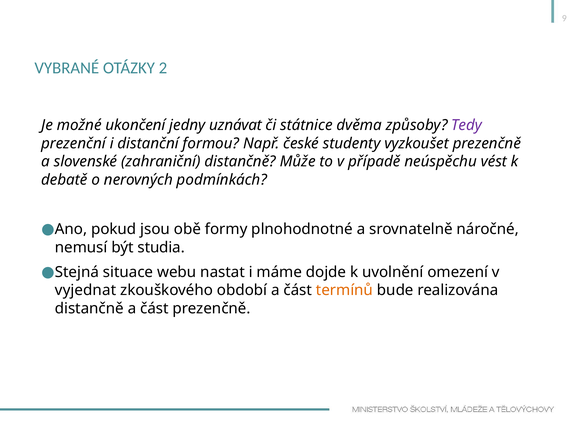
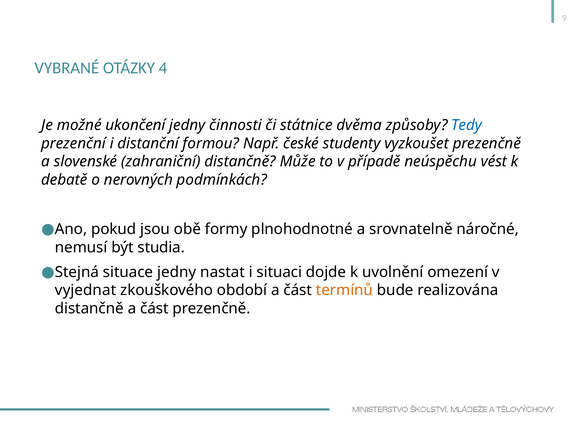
2: 2 -> 4 (163, 68)
uznávat: uznávat -> činnosti (235, 125)
Tedy colour: purple -> blue (467, 125)
situace webu: webu -> jedny (177, 272)
máme: máme -> situaci (279, 272)
